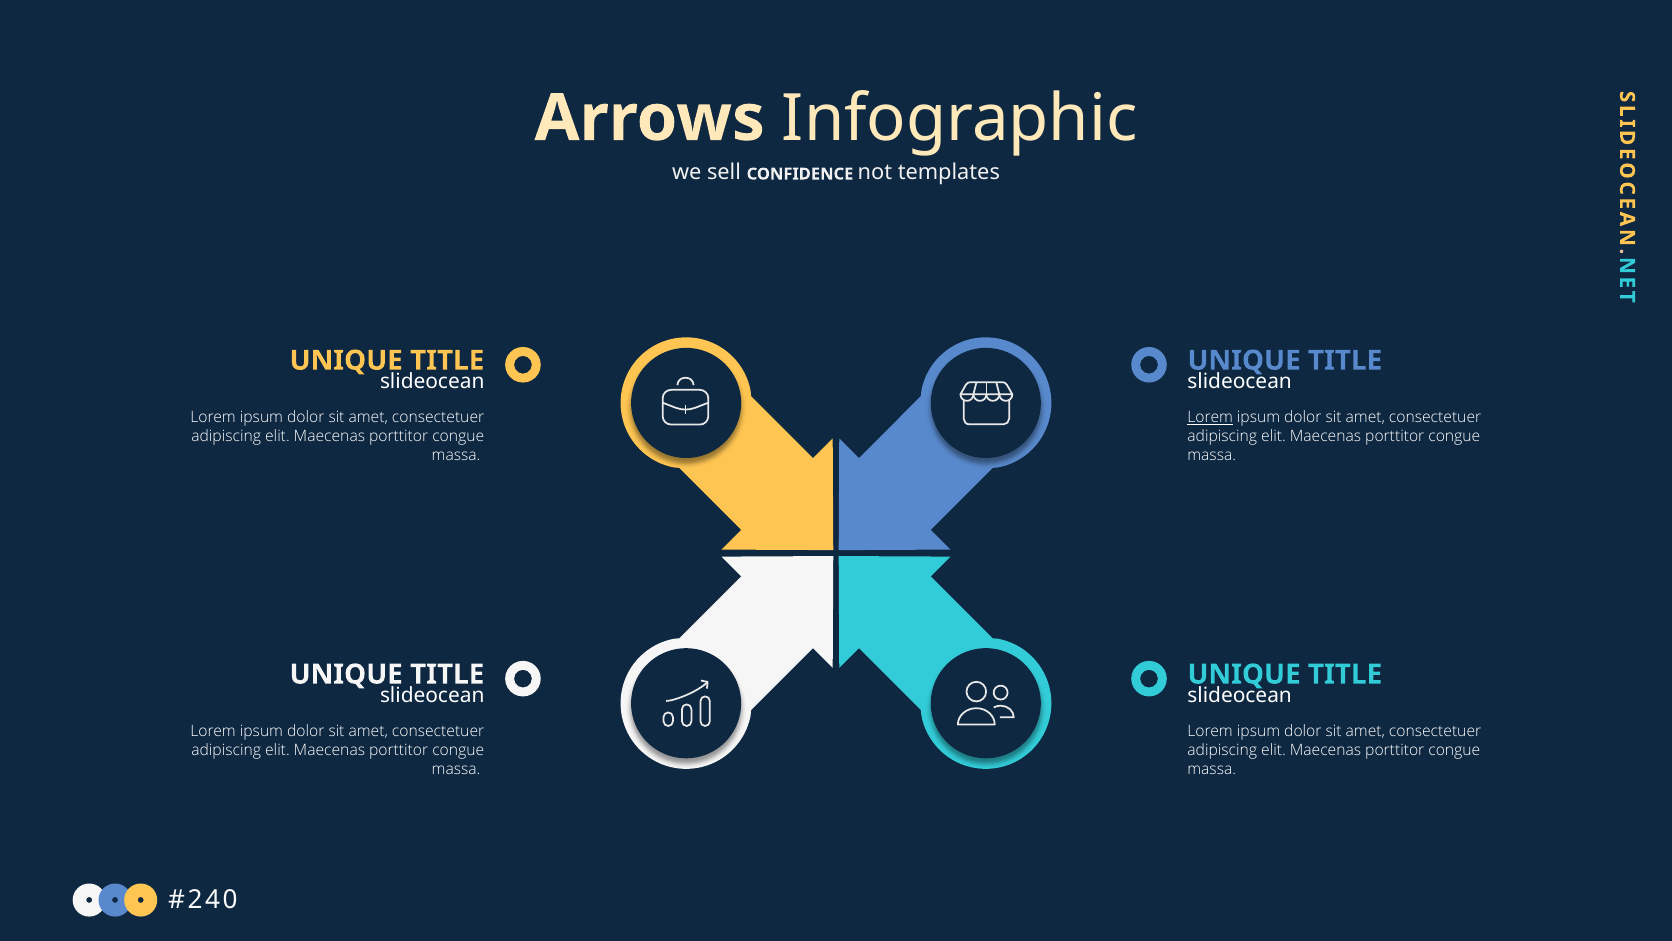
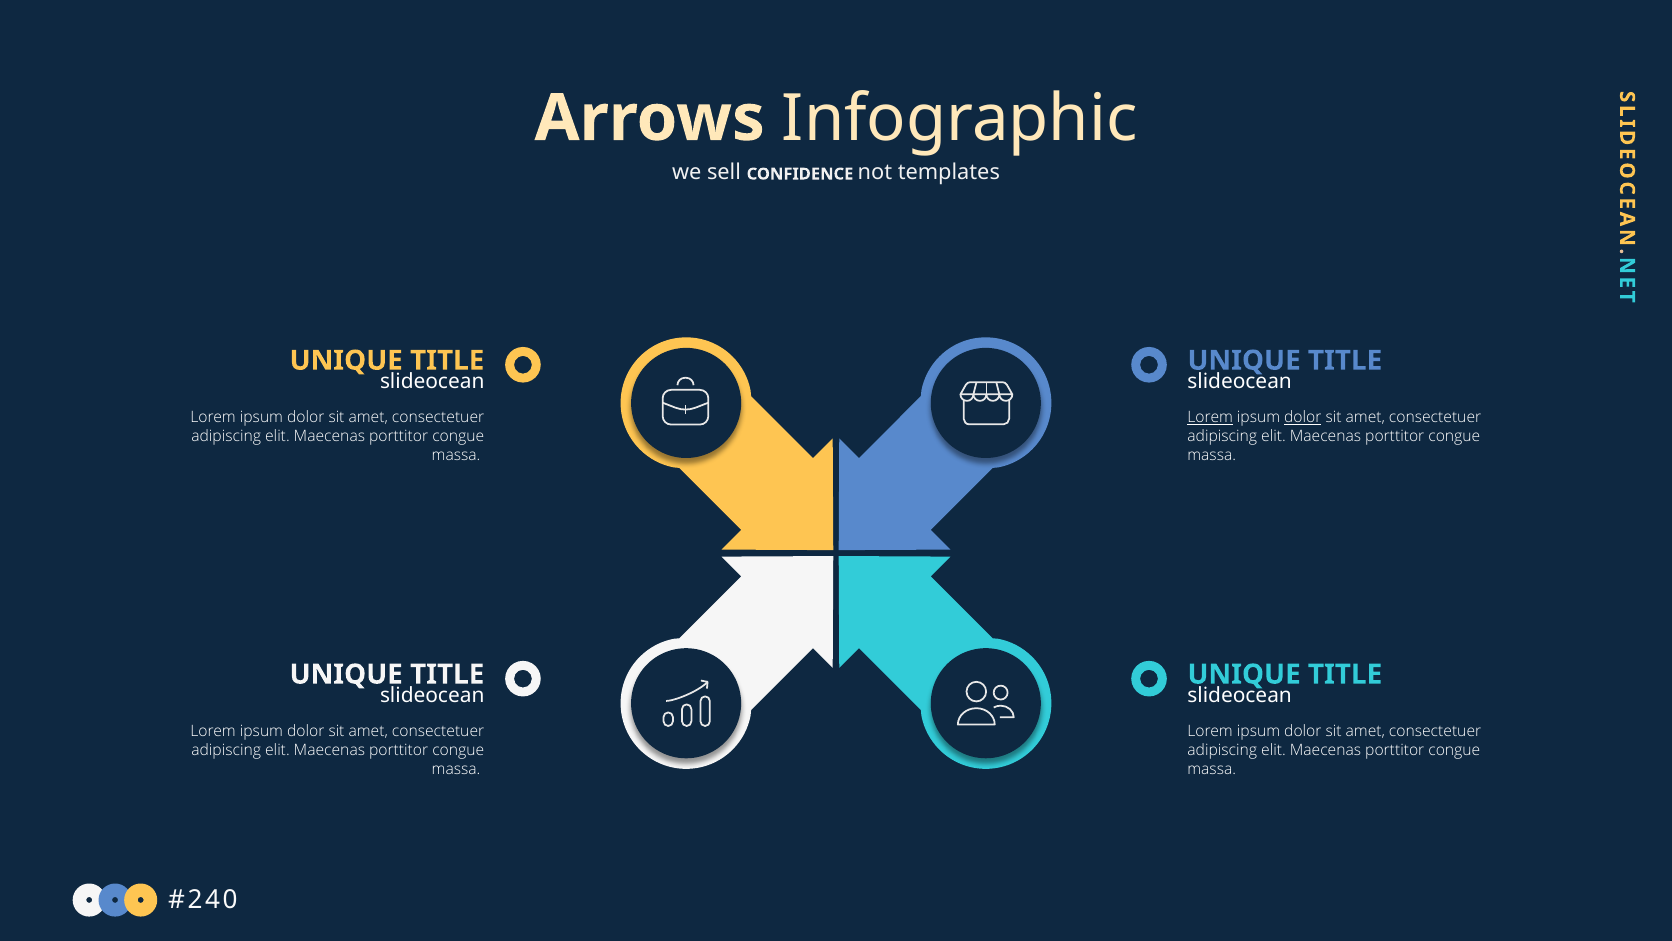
dolor underline: none -> present (1303, 417)
